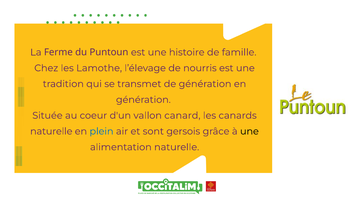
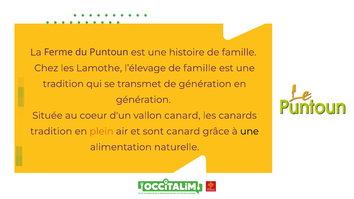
l’élevage de nourris: nourris -> famille (200, 68)
naturelle: naturelle -> tradition (51, 131)
plein colour: blue -> orange (101, 131)
sont gersois: gersois -> canard (183, 131)
